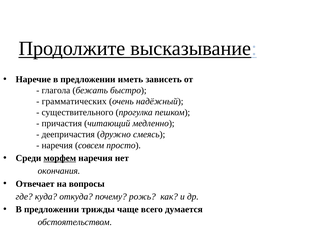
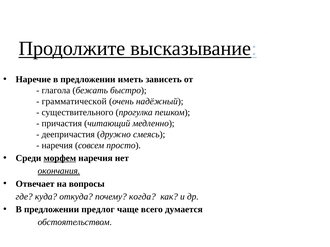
грамматических: грамматических -> грамматической (74, 102)
окончания underline: none -> present (59, 171)
рожь: рожь -> когда (142, 197)
трижды: трижды -> предлог (98, 210)
